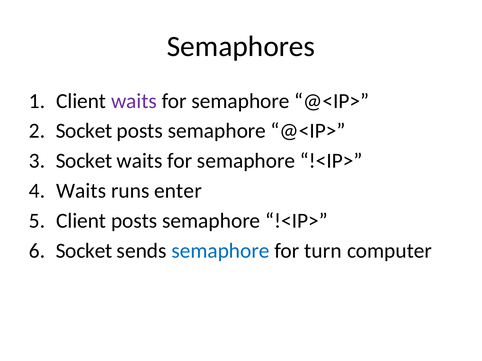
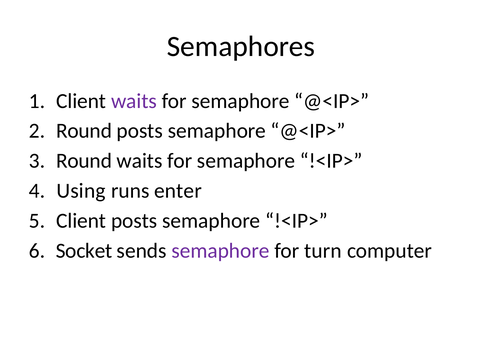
Socket: Socket -> Round (84, 131)
Socket: Socket -> Round (84, 161)
Waits: Waits -> Using (81, 191)
semaphore colour: blue -> purple (220, 251)
